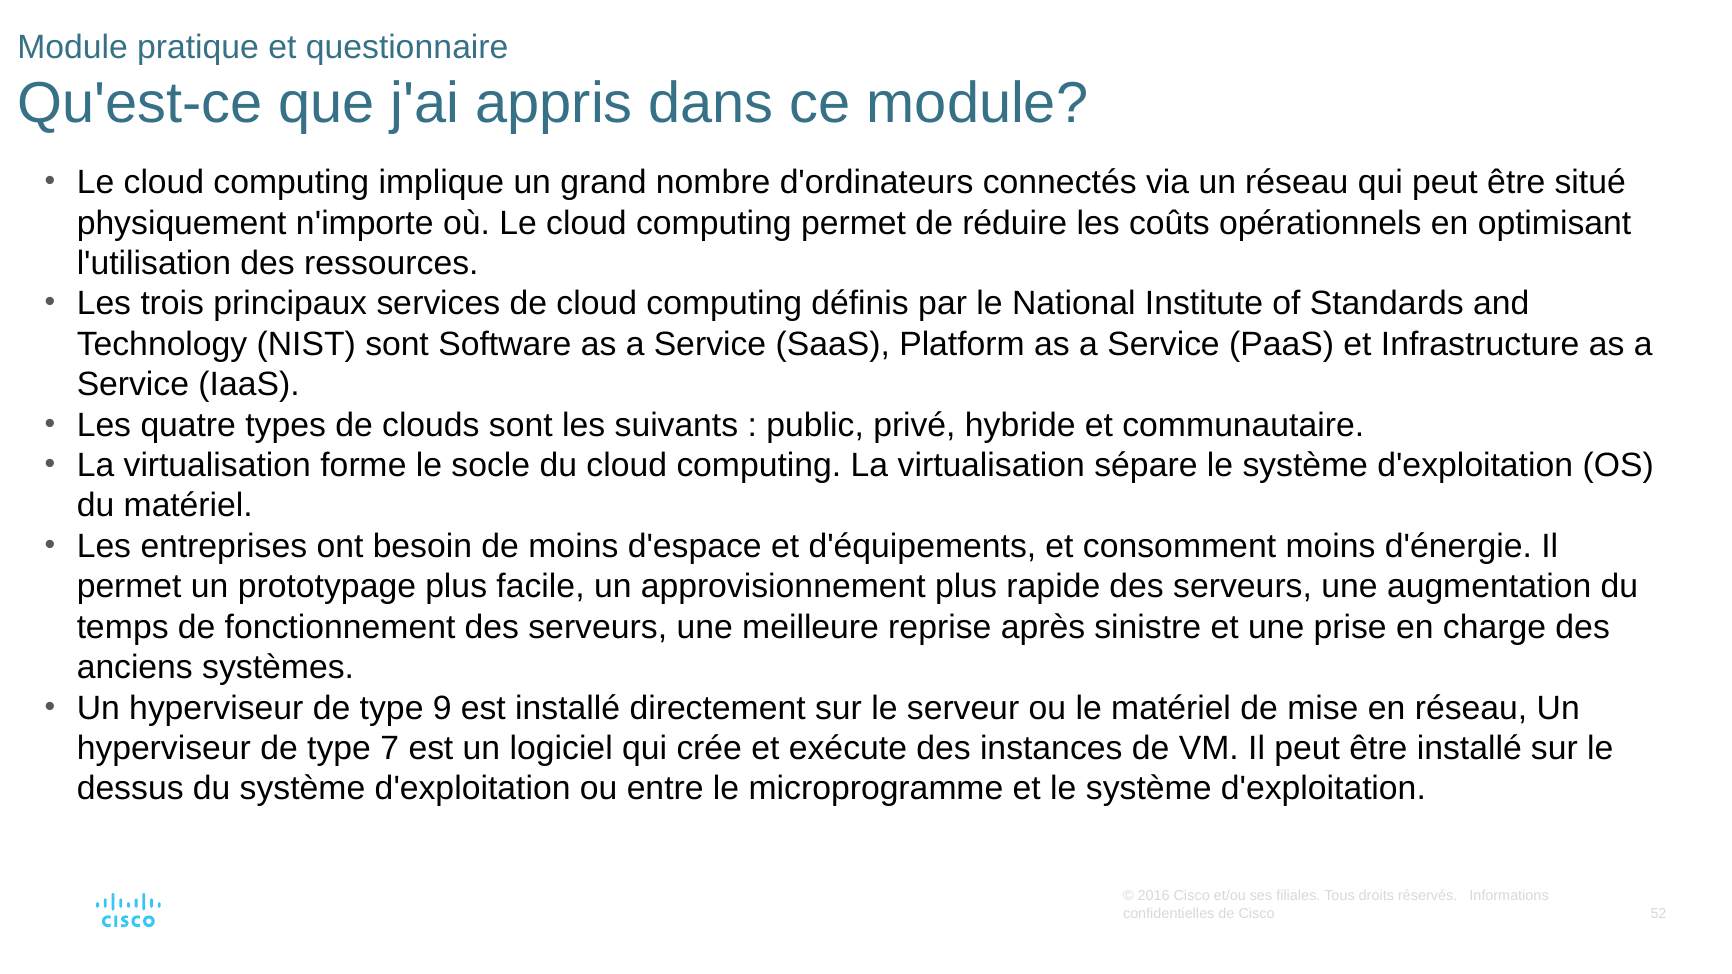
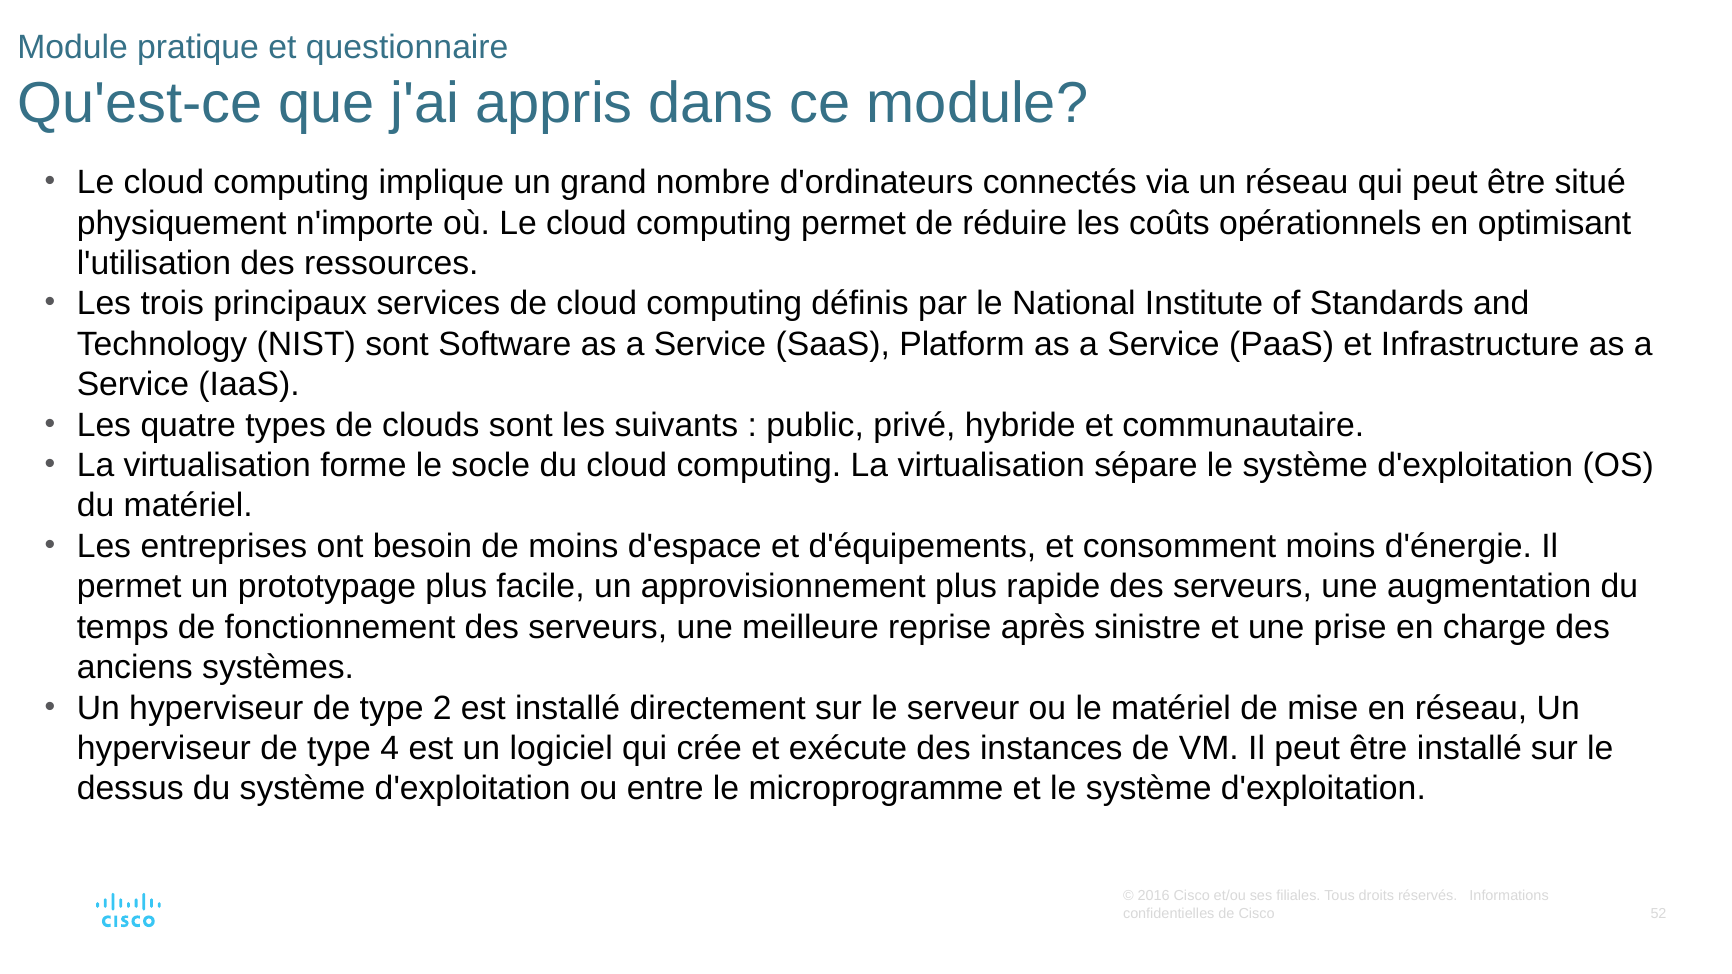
9: 9 -> 2 (442, 708)
7: 7 -> 4 (390, 749)
